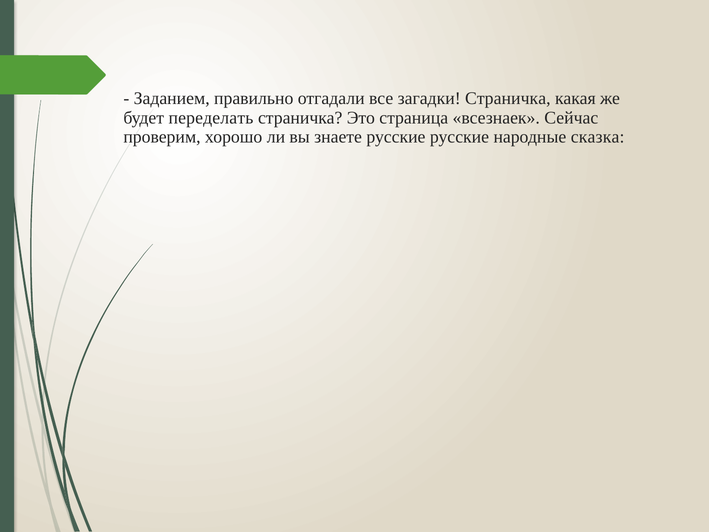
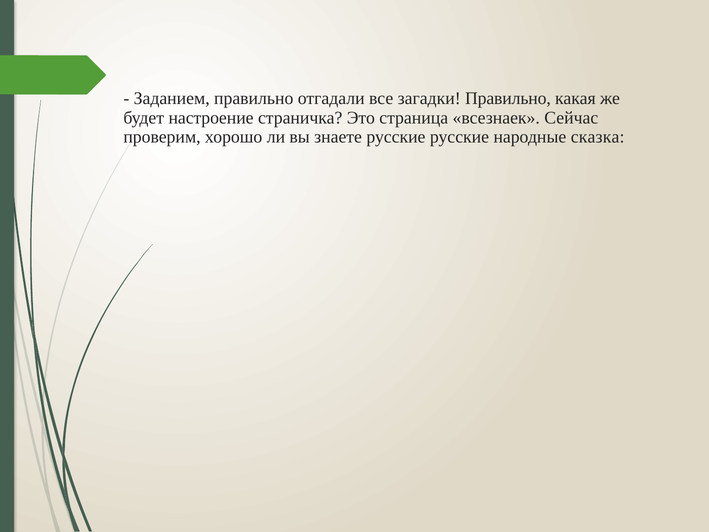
загадки Страничка: Страничка -> Правильно (508, 99)
переделать: переделать -> настроение (211, 118)
